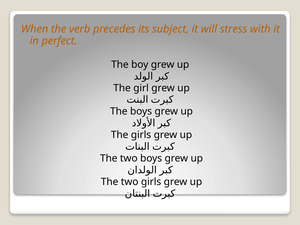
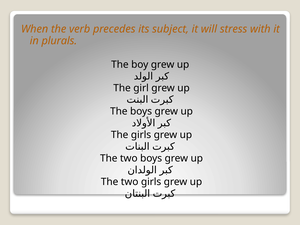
perfect: perfect -> plurals (59, 41)
